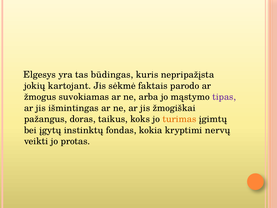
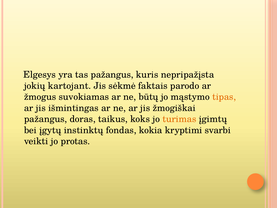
tas būdingas: būdingas -> pažangus (112, 75)
arba: arba -> būtų (149, 97)
tipas colour: purple -> orange (224, 97)
nervų: nervų -> svarbi (218, 130)
